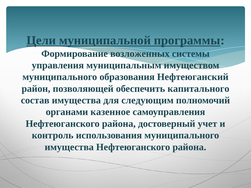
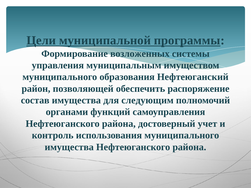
капитального: капитального -> распоряжение (198, 89)
казенное: казенное -> функций (110, 112)
